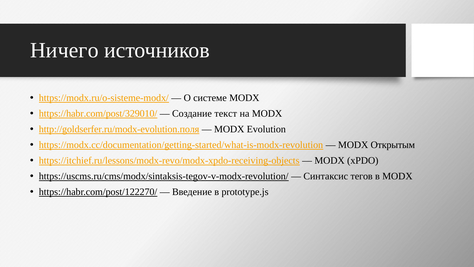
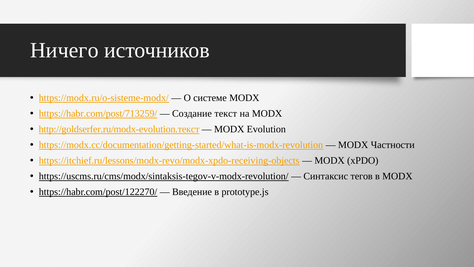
https://habr.com/post/329010/: https://habr.com/post/329010/ -> https://habr.com/post/713259/ (98, 114)
http://goldserfer.ru/modx-evolution.поля: http://goldserfer.ru/modx-evolution.поля -> http://goldserfer.ru/modx-evolution.текст (119, 129)
Открытым: Открытым -> Частности (393, 145)
